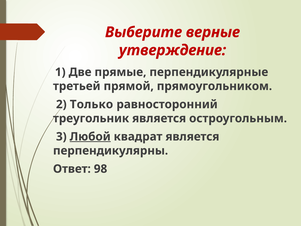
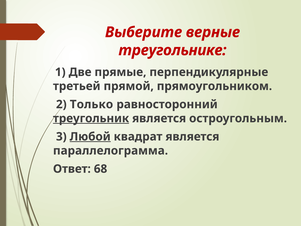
утверждение: утверждение -> треугольнике (173, 50)
треугольник underline: none -> present (91, 118)
перпендикулярны: перпендикулярны -> параллелограмма (111, 150)
98: 98 -> 68 (101, 169)
